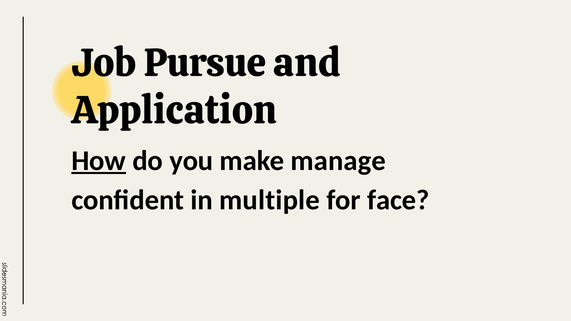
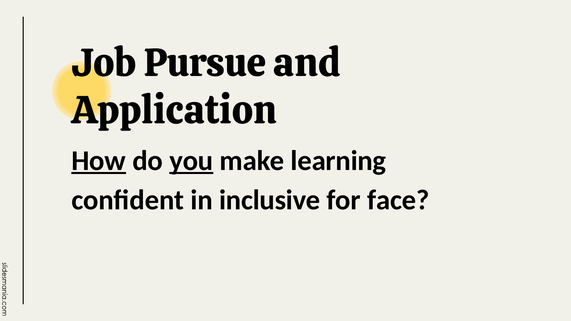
you underline: none -> present (191, 161)
manage: manage -> learning (338, 161)
multiple: multiple -> inclusive (270, 200)
